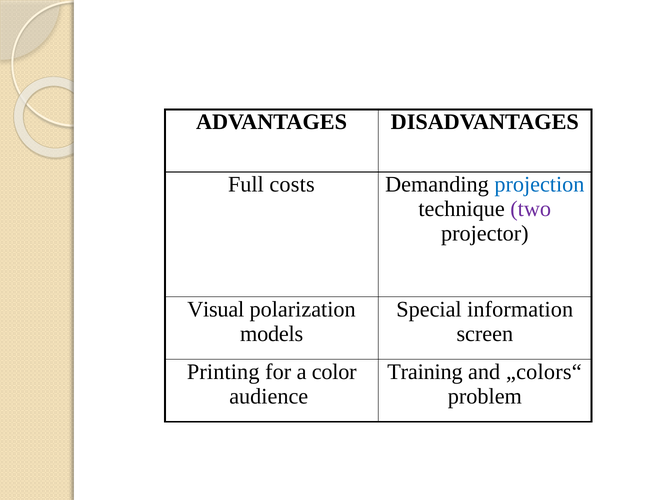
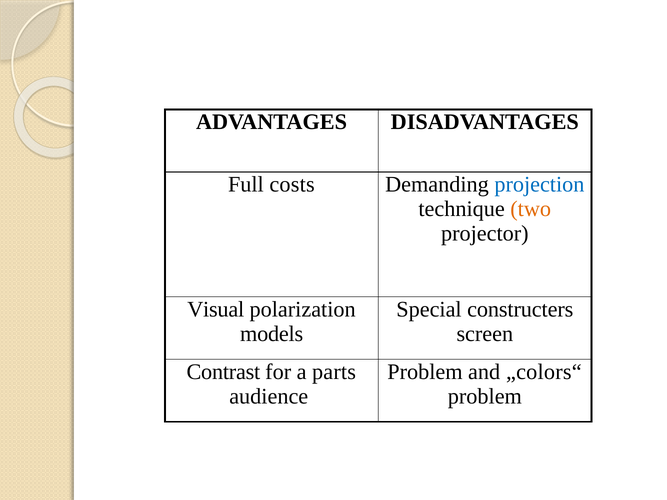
two colour: purple -> orange (531, 209)
information: information -> constructers (520, 309)
Printing: Printing -> Contrast (223, 372)
color: color -> parts (334, 372)
Training: Training -> Problem (425, 372)
